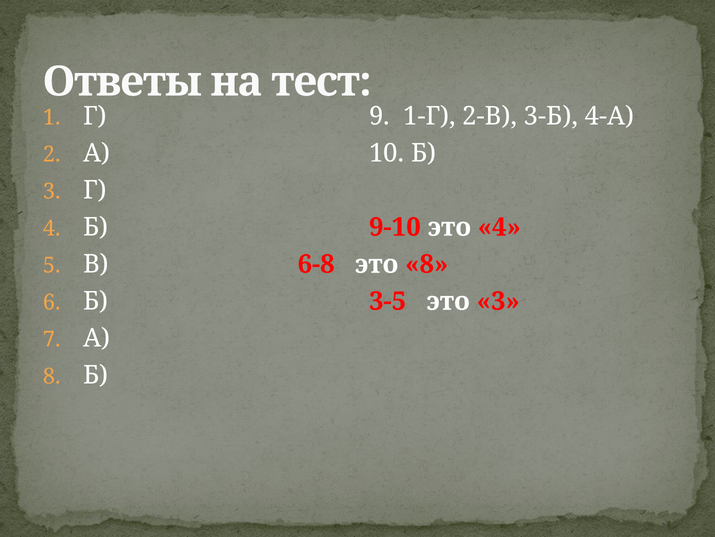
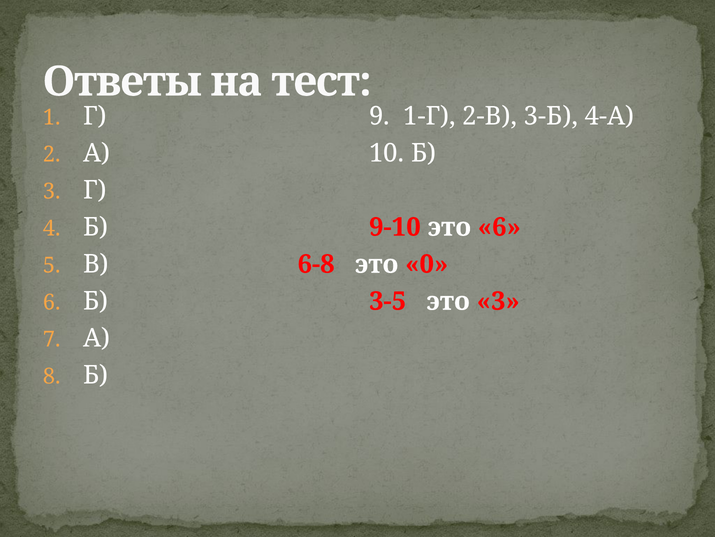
это 4: 4 -> 6 (499, 227)
это 8: 8 -> 0 (427, 264)
